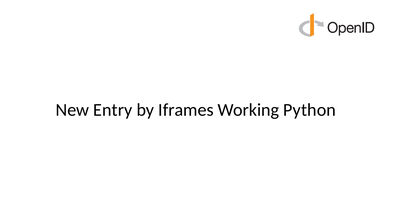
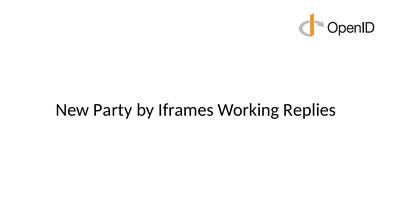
Entry: Entry -> Party (113, 110)
Python: Python -> Replies (310, 110)
